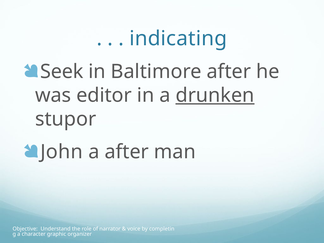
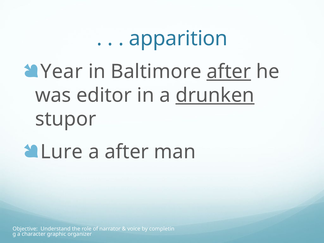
indicating: indicating -> apparition (178, 39)
Seek: Seek -> Year (62, 72)
after underline: none -> present (229, 72)
John: John -> Lure (62, 152)
